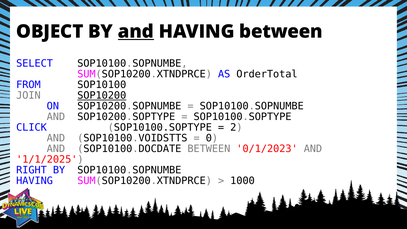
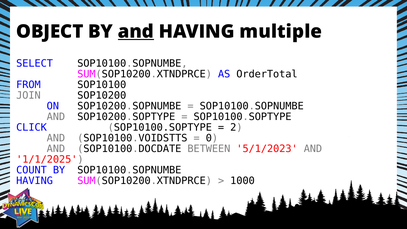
HAVING between: between -> multiple (281, 32)
SOP10200 underline: present -> none (102, 95)
0/1/2023: 0/1/2023 -> 5/1/2023 (267, 149)
RIGHT: RIGHT -> COUNT (32, 170)
